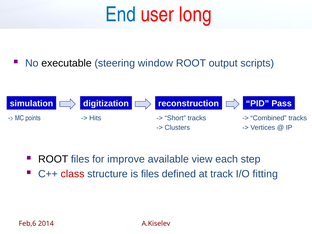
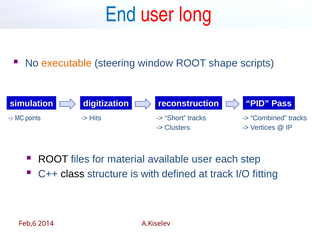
executable colour: black -> orange (66, 63)
output: output -> shape (223, 63)
improve: improve -> material (126, 159)
available view: view -> user (202, 159)
class colour: red -> black (73, 174)
is files: files -> with (150, 174)
